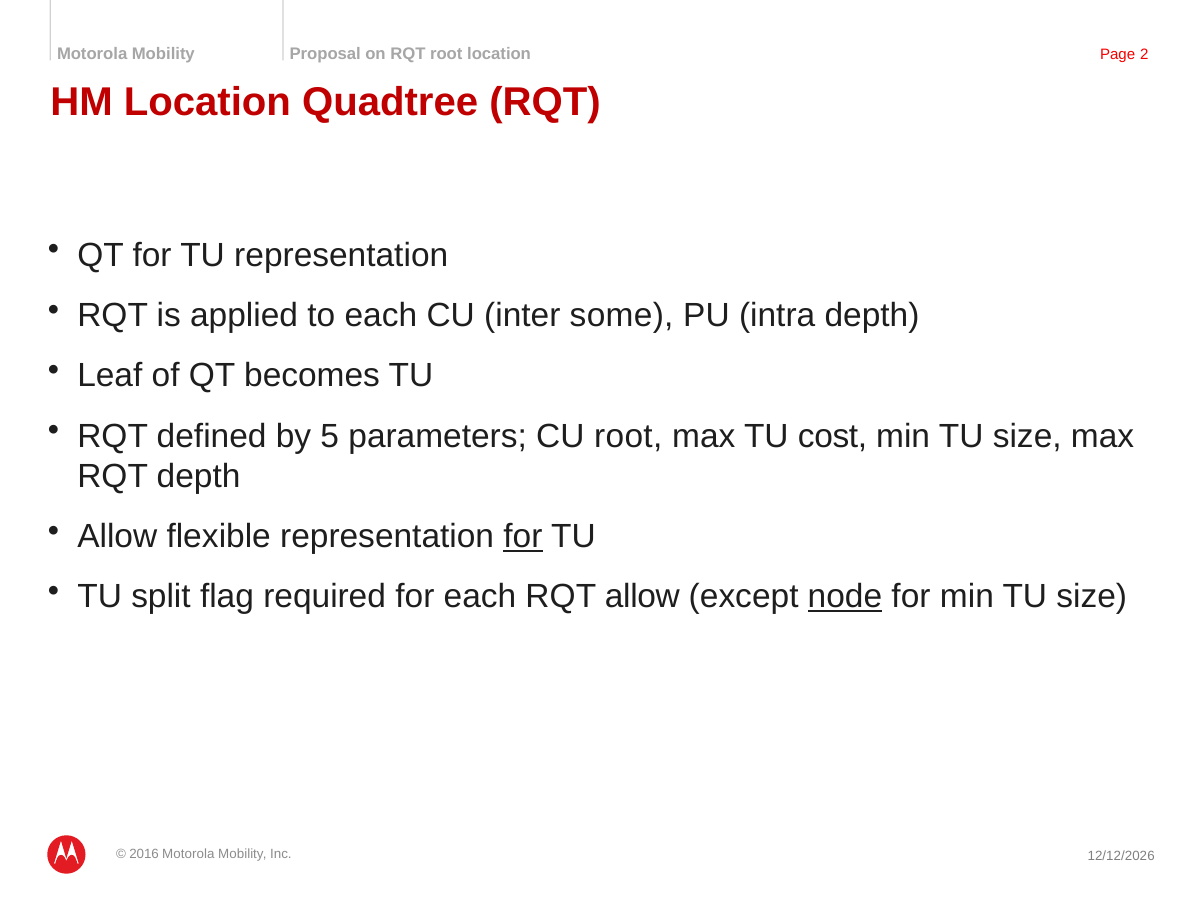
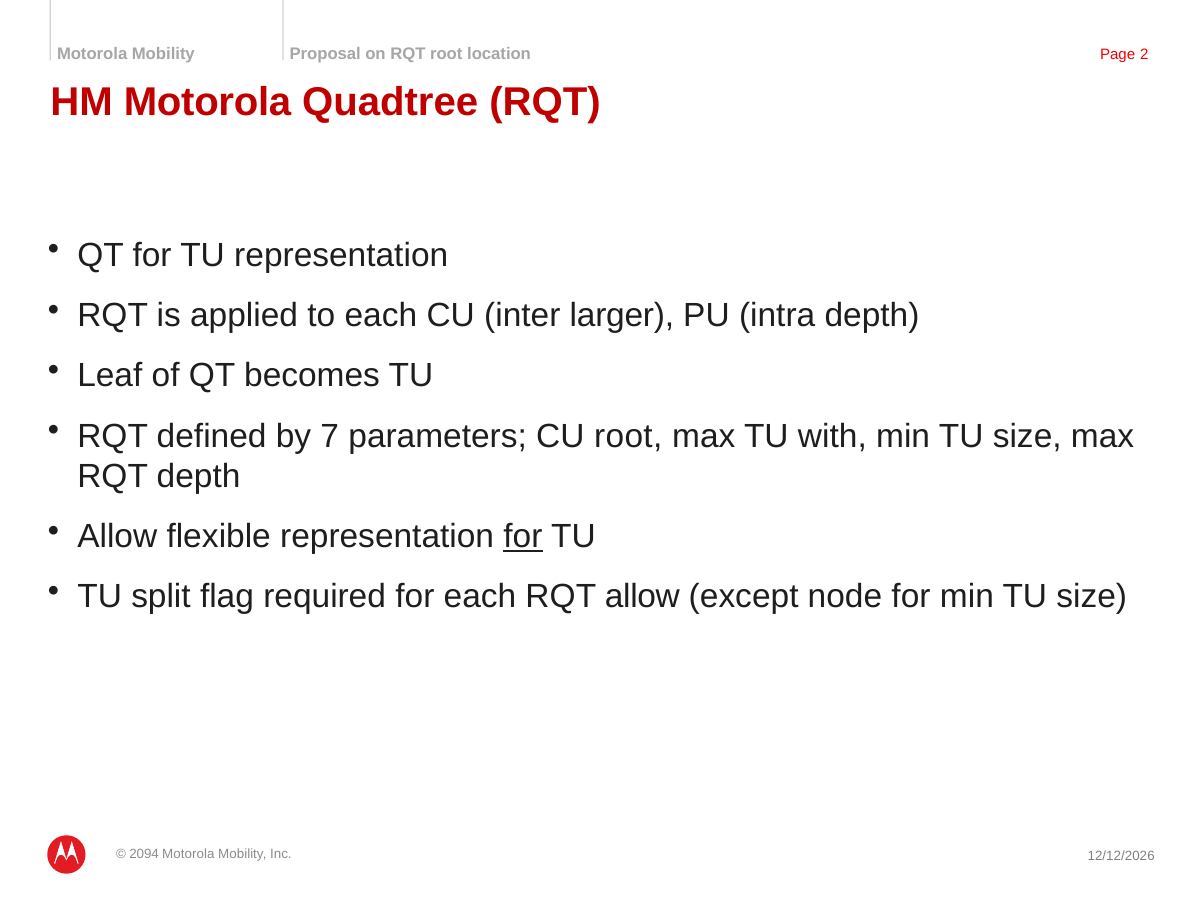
HM Location: Location -> Motorola (208, 103)
some: some -> larger (622, 316)
5: 5 -> 7 (330, 436)
cost: cost -> with (832, 436)
node underline: present -> none (845, 597)
2016: 2016 -> 2094 (144, 854)
